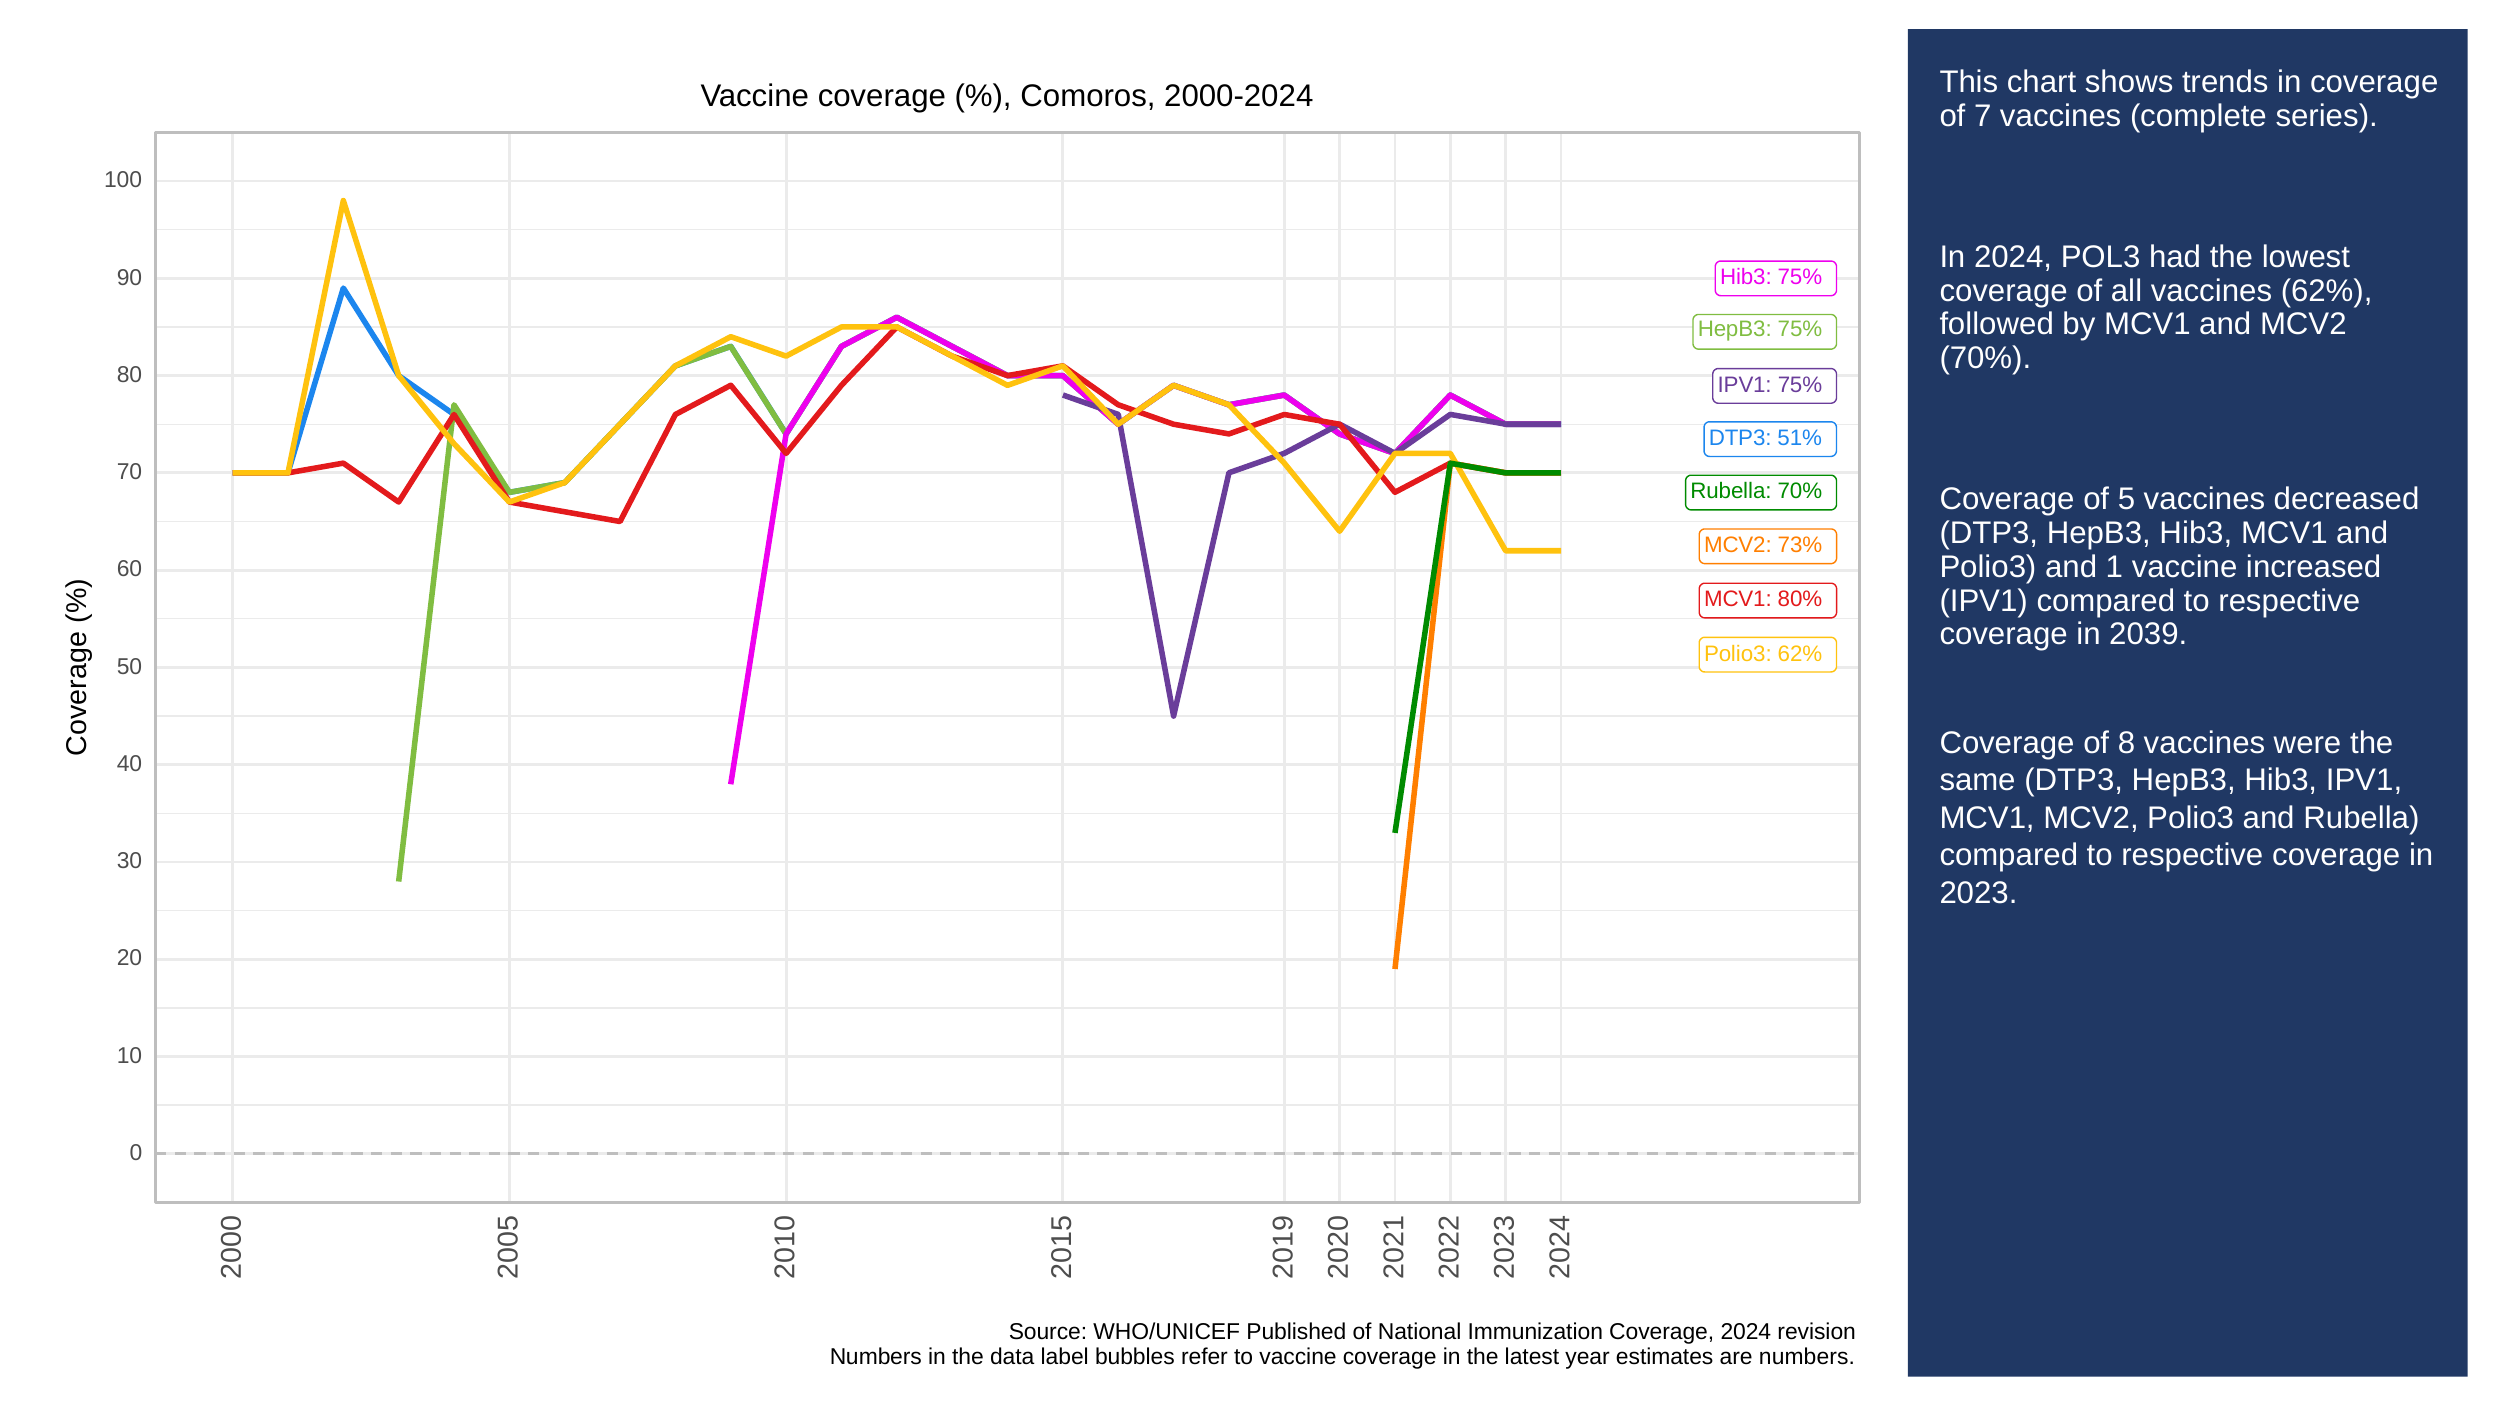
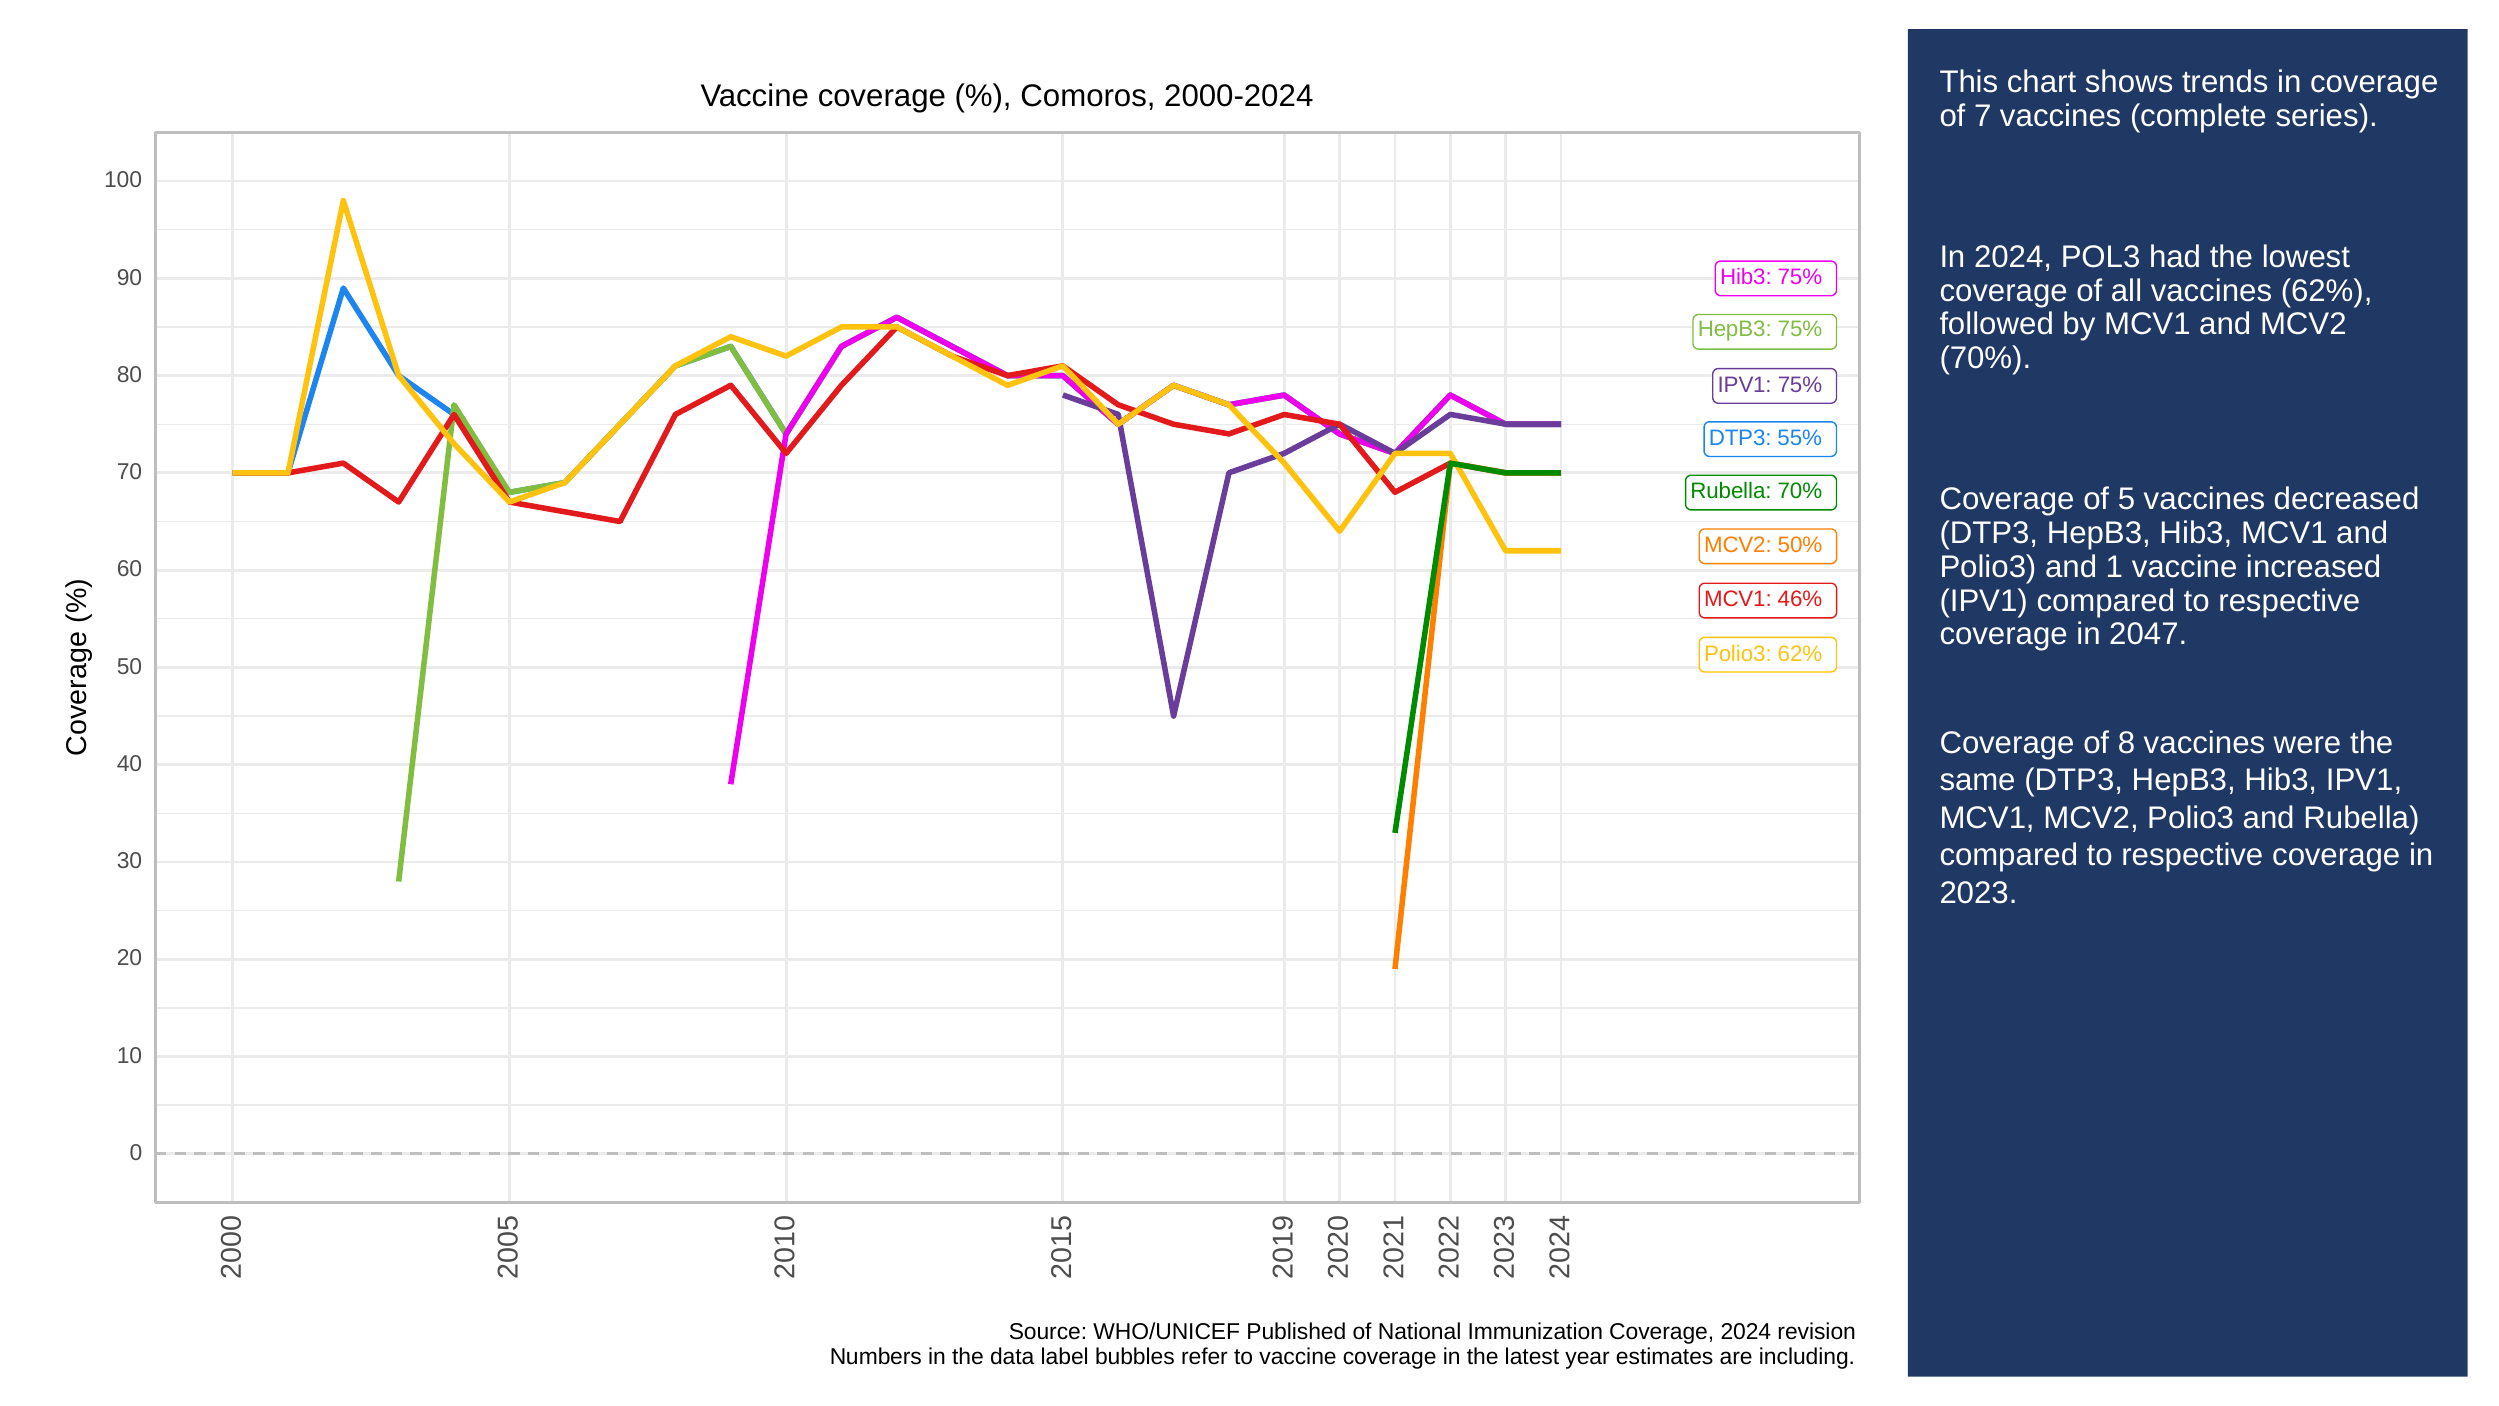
51%: 51% -> 55% (1800, 438)
73%: 73% -> 50% (1800, 545)
80%: 80% -> 46% (1800, 599)
2039: 2039 -> 2047 (2148, 634)
are numbers: numbers -> including (1807, 1356)
